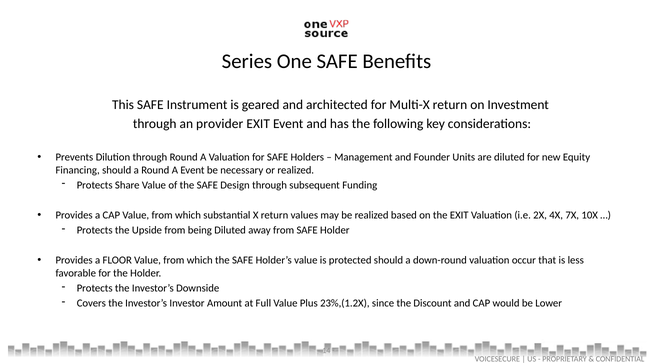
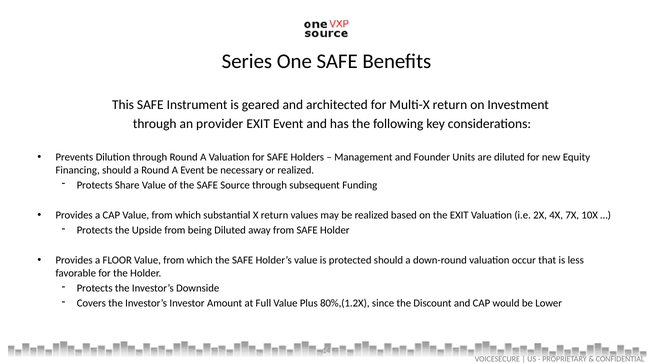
Design: Design -> Source (235, 185)
23%,(1.2X: 23%,(1.2X -> 80%,(1.2X (345, 303)
